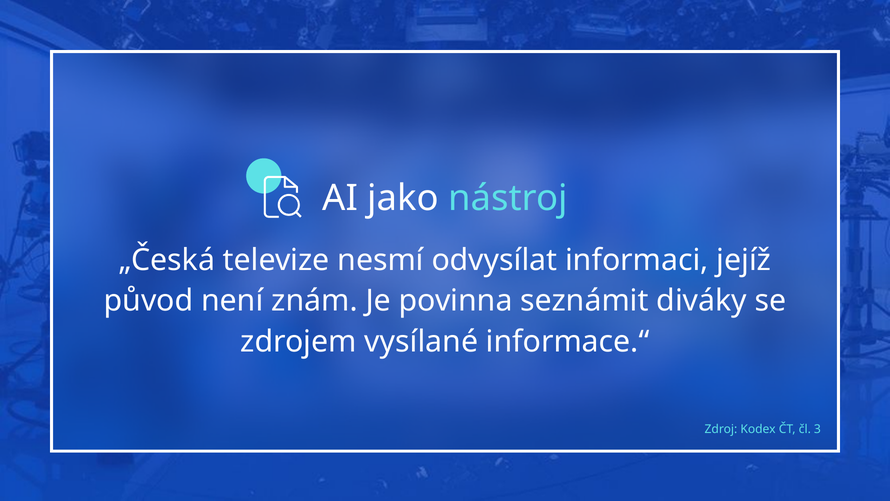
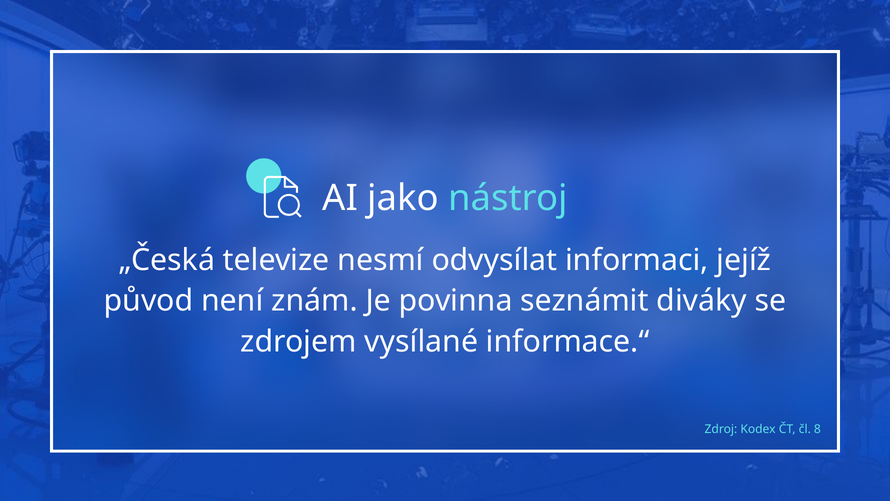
3: 3 -> 8 (817, 429)
